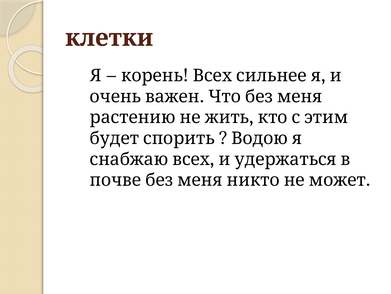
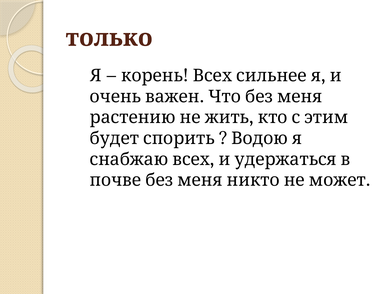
клетки: клетки -> только (109, 38)
